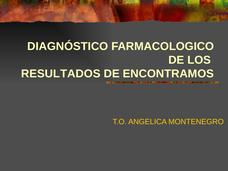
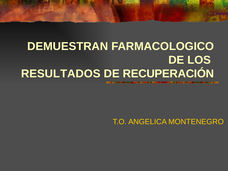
DIAGNÓSTICO: DIAGNÓSTICO -> DEMUESTRAN (68, 46)
ENCONTRAMOS: ENCONTRAMOS -> RECUPERACIÓN (168, 74)
